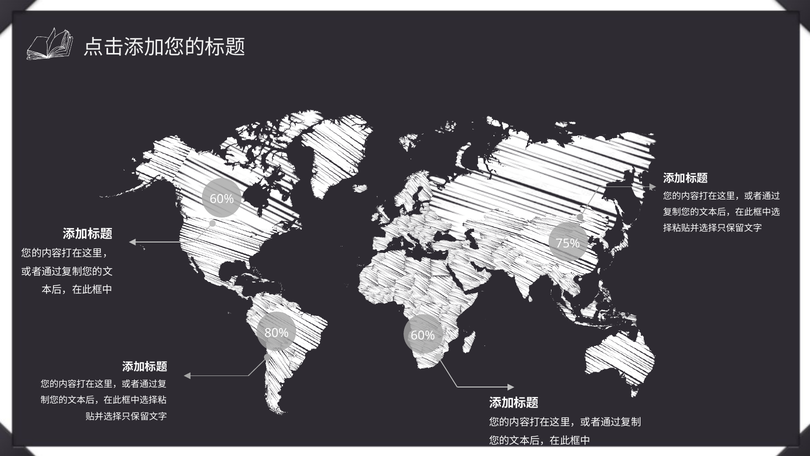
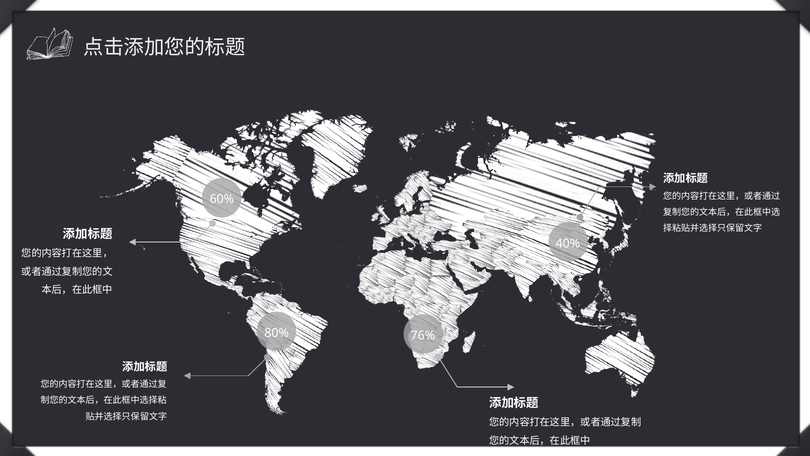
75%: 75% -> 40% (568, 243)
60%: 60% -> 76% (423, 335)
